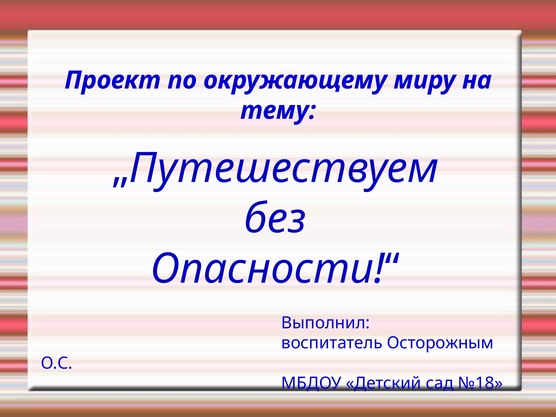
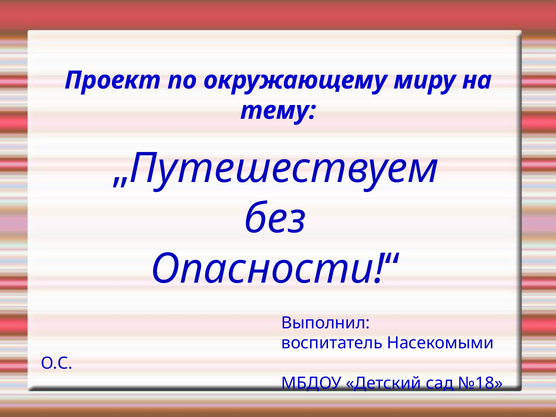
Осторожным: Осторожным -> Насекомыми (440, 343)
